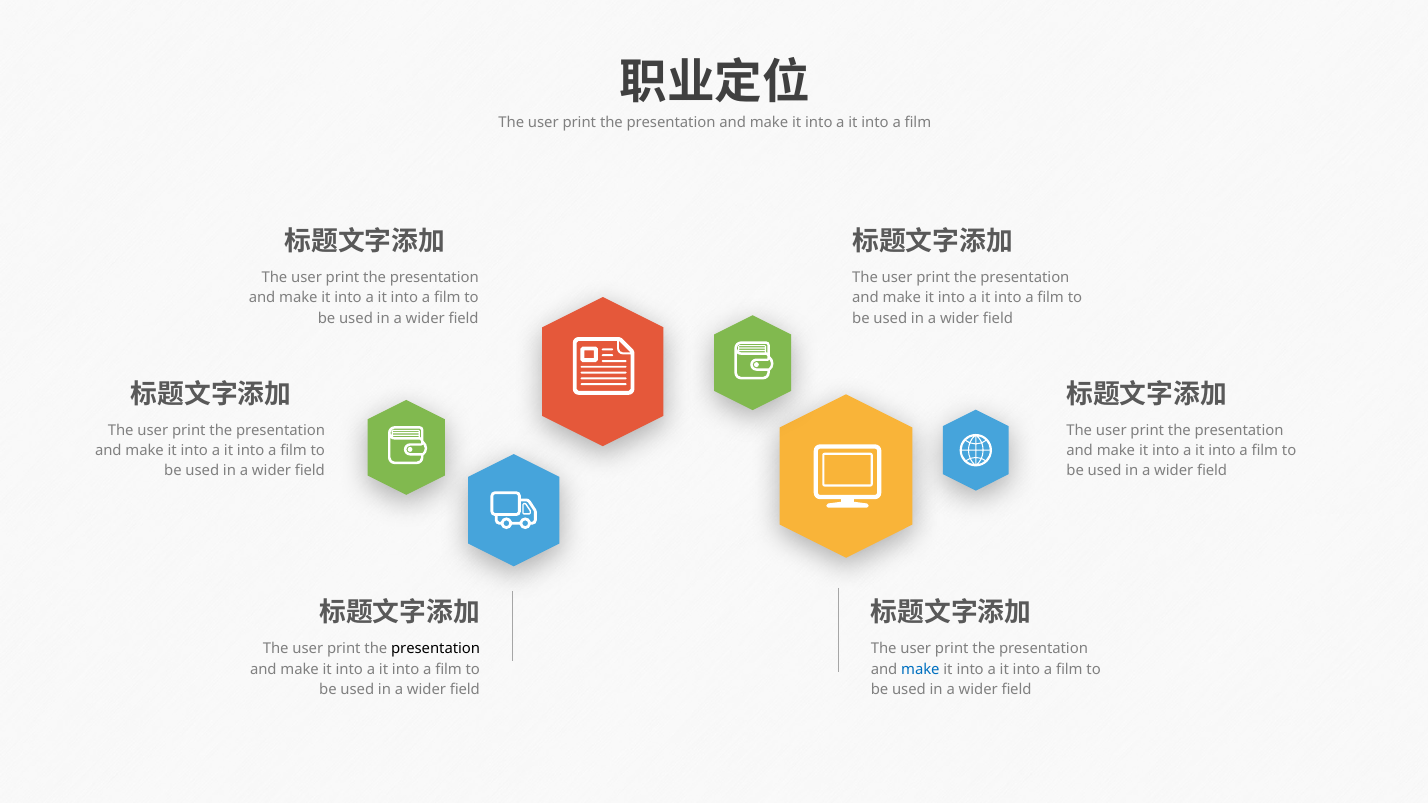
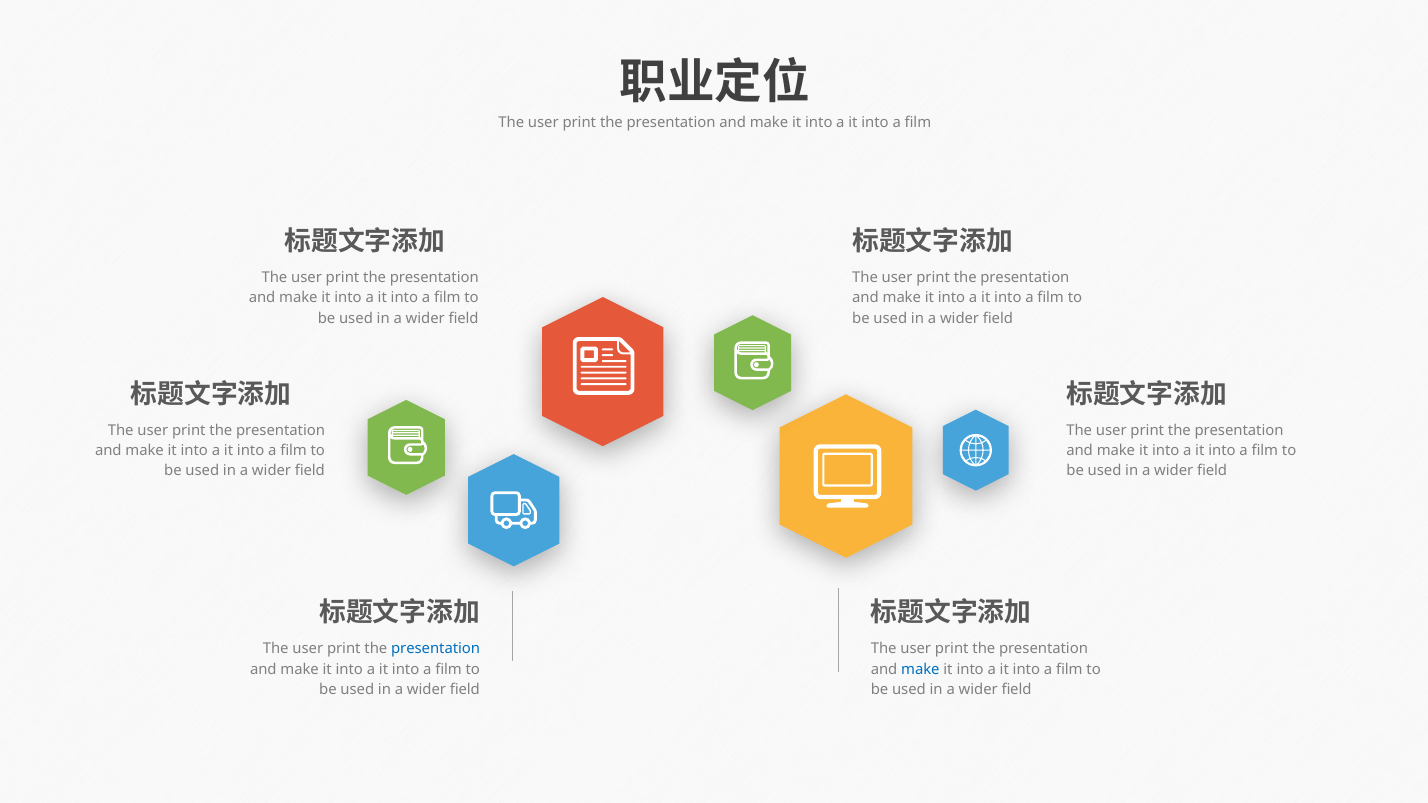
presentation colour: black -> blue (436, 649)
